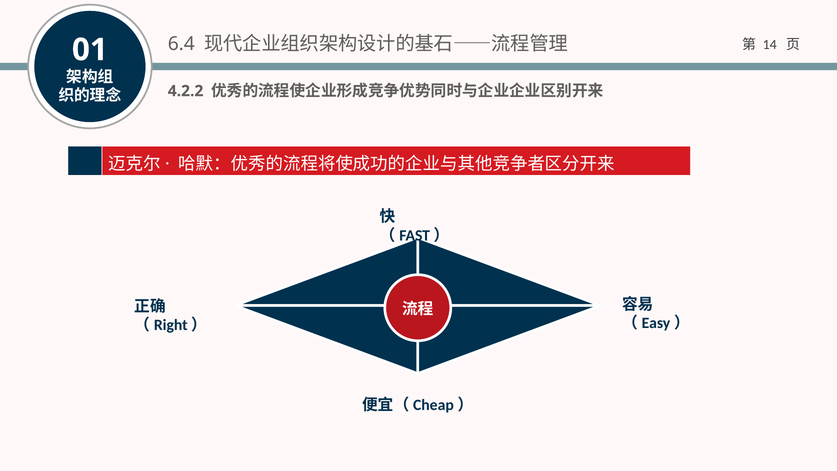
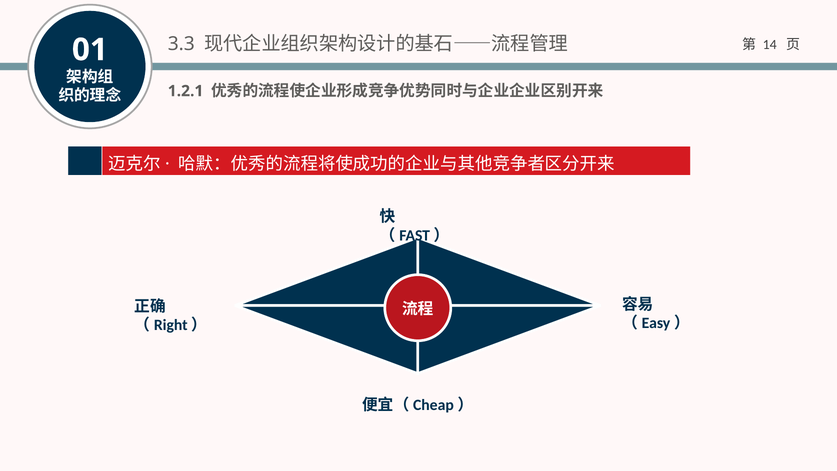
6.4: 6.4 -> 3.3 (181, 44)
4.2.2: 4.2.2 -> 1.2.1 (186, 91)
